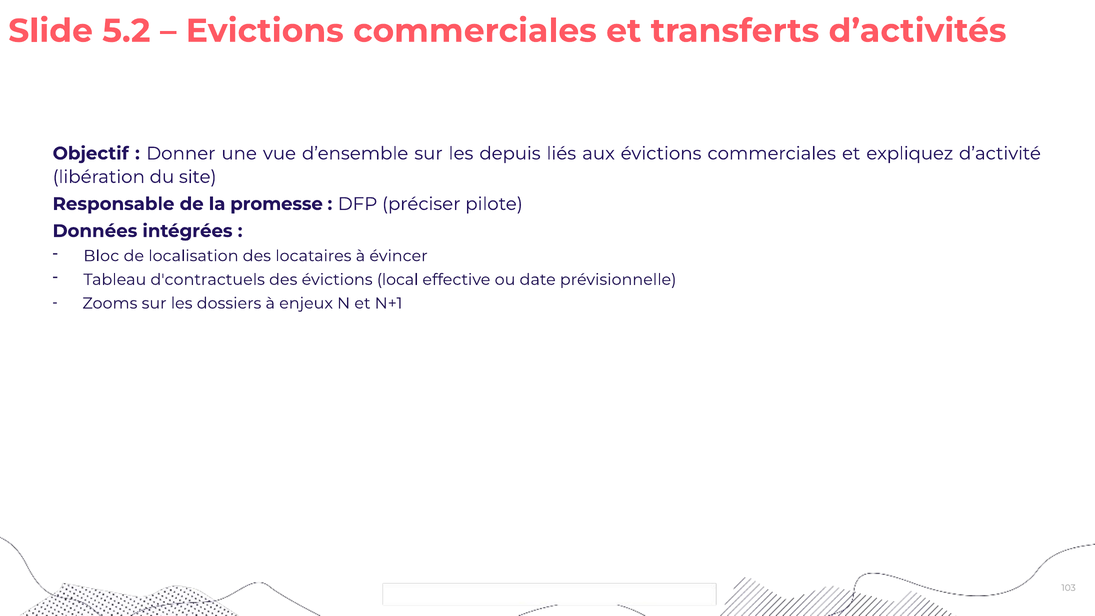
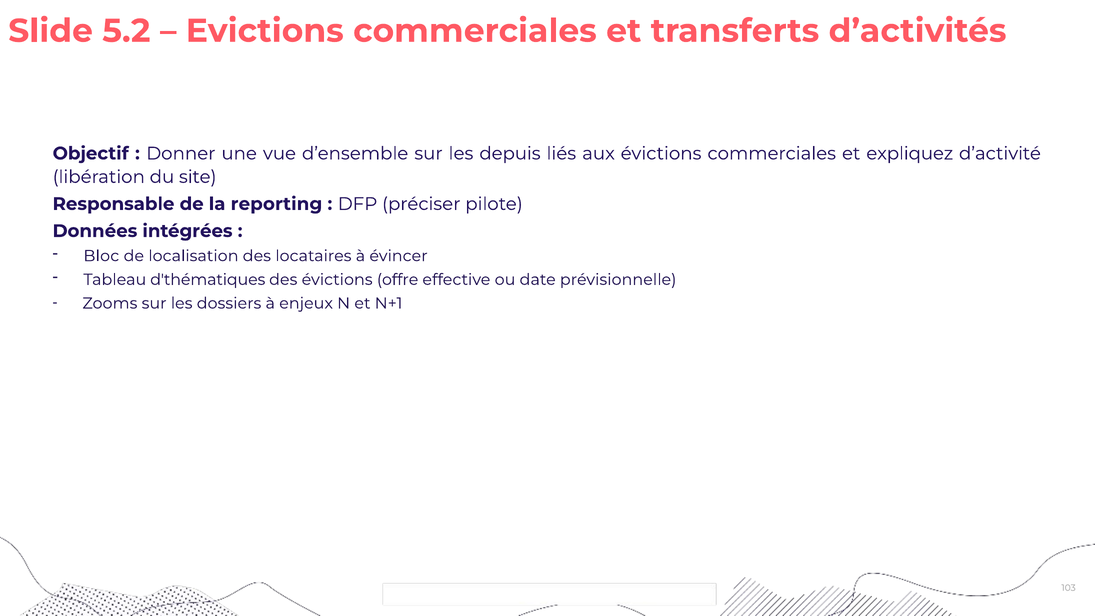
promesse: promesse -> reporting (276, 204)
d'contractuels: d'contractuels -> d'thématiques (208, 280)
local: local -> offre (398, 280)
